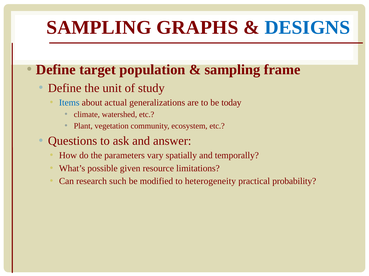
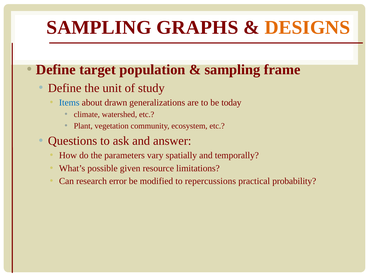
DESIGNS colour: blue -> orange (307, 27)
actual: actual -> drawn (116, 103)
such: such -> error (118, 182)
heterogeneity: heterogeneity -> repercussions (210, 182)
